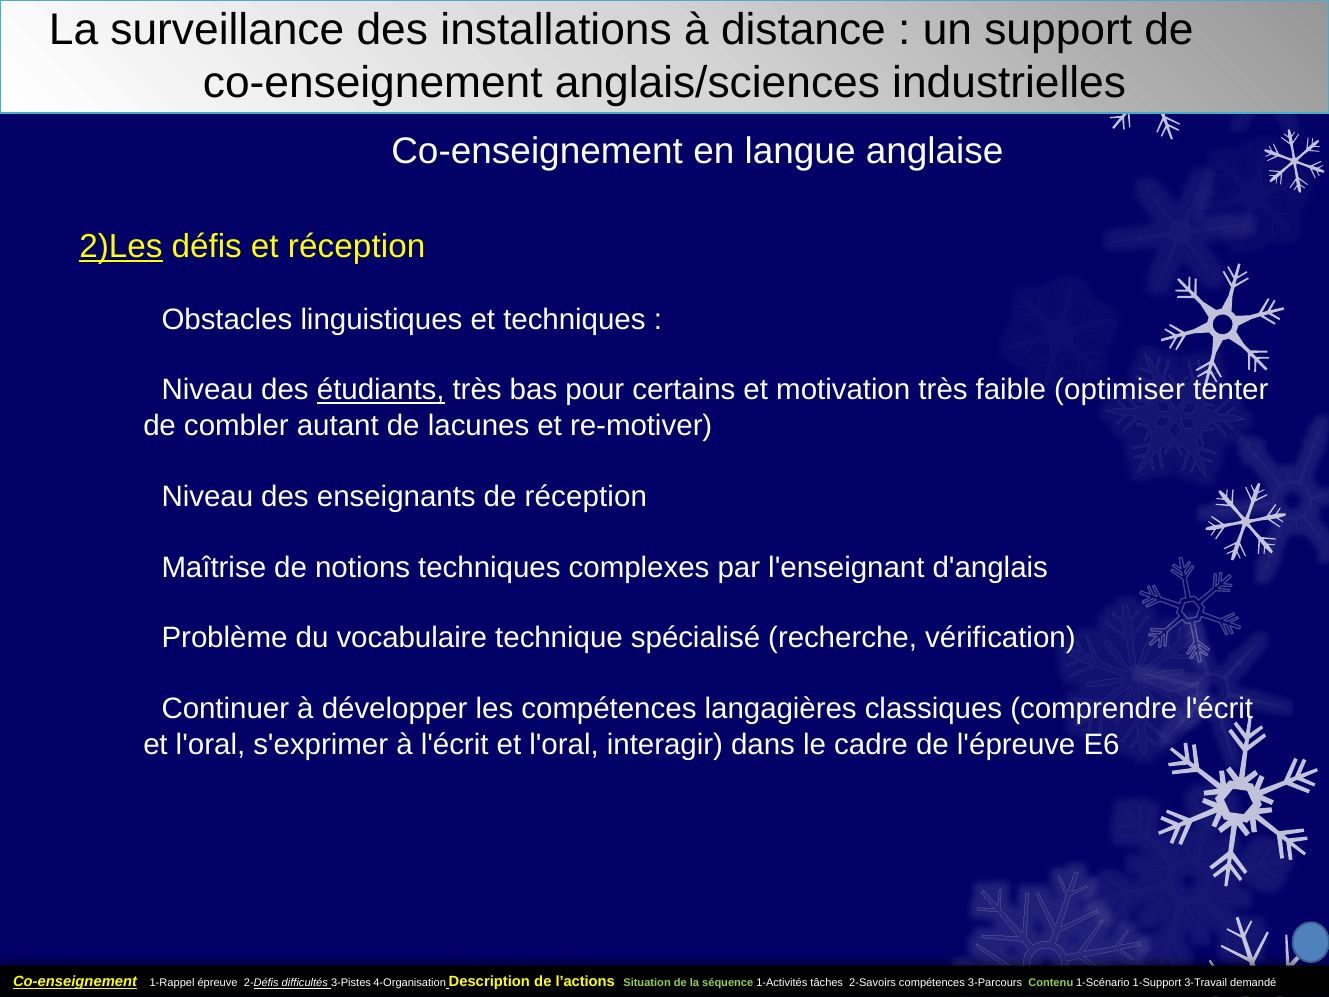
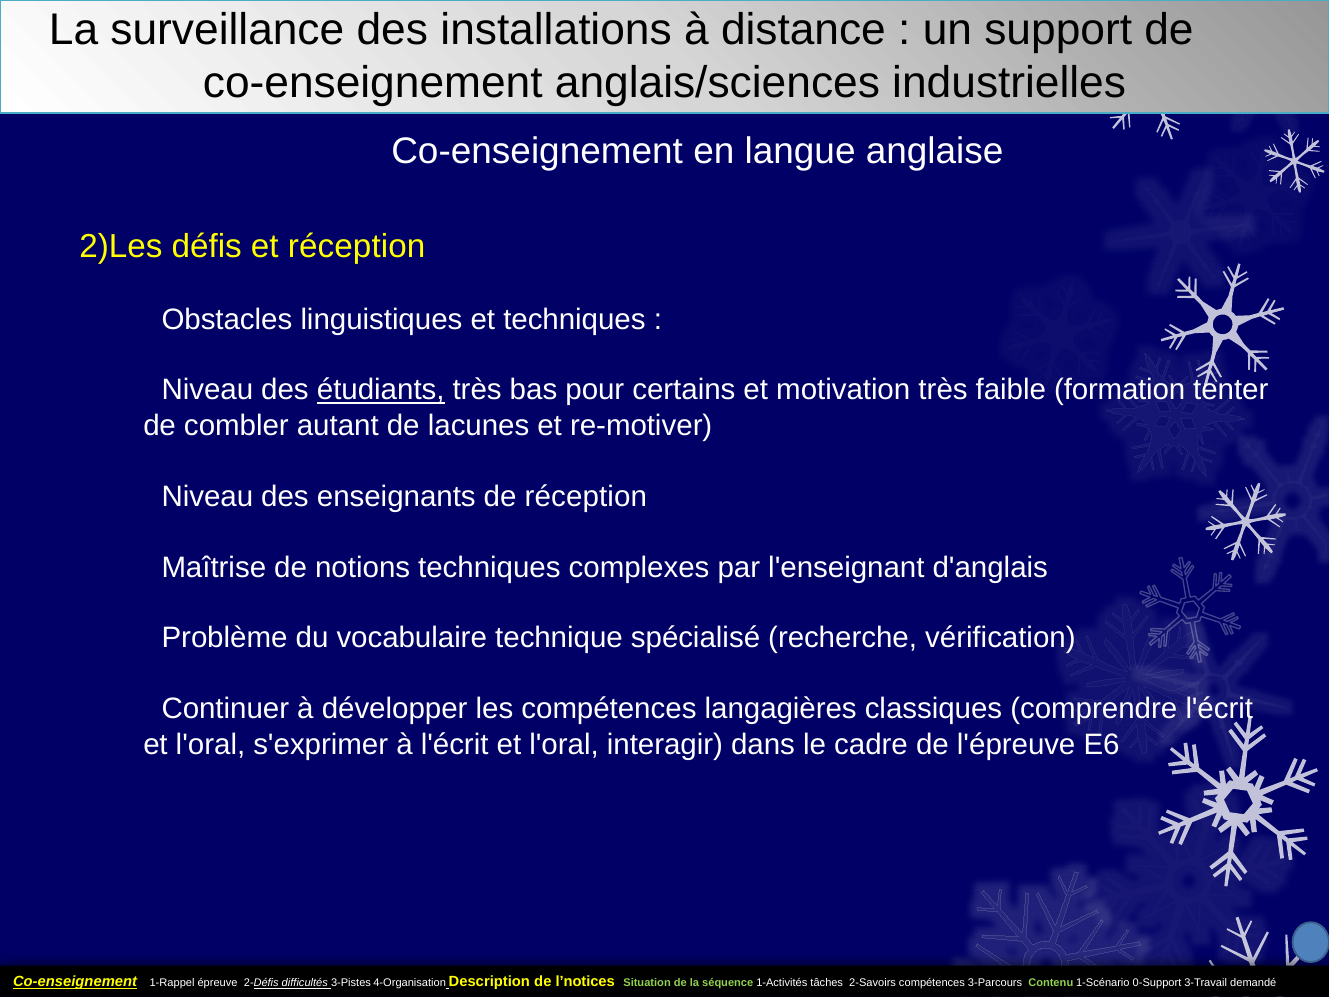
2)Les underline: present -> none (121, 246)
optimiser: optimiser -> formation (1120, 390)
l’actions: l’actions -> l’notices (585, 982)
1-Support: 1-Support -> 0-Support (1157, 983)
